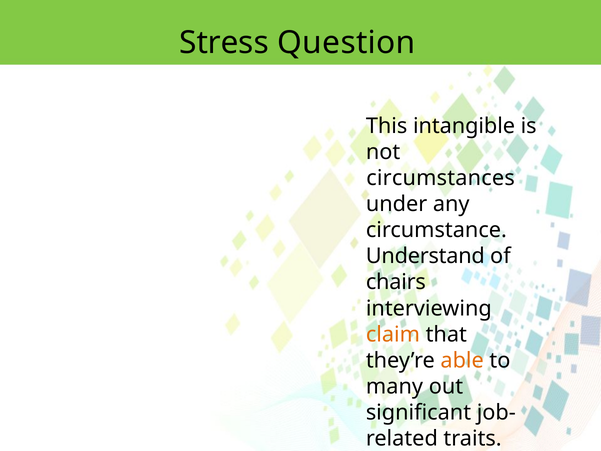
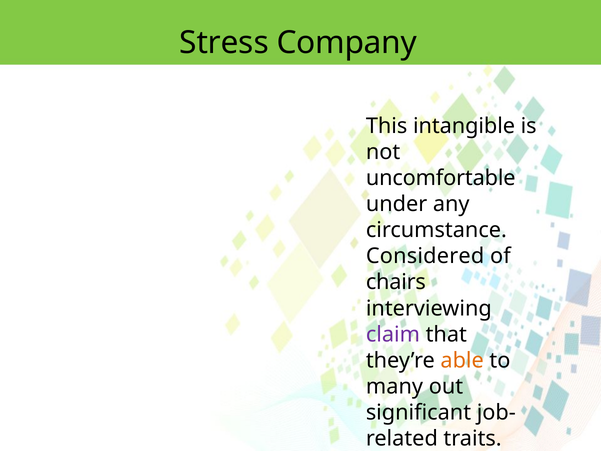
Question: Question -> Company (347, 43)
circumstances: circumstances -> uncomfortable (441, 178)
Understand: Understand -> Considered (425, 256)
claim colour: orange -> purple (393, 334)
